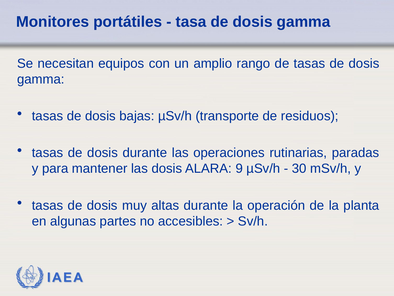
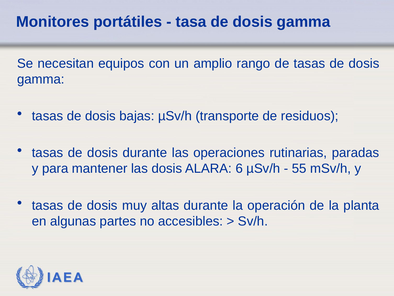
9: 9 -> 6 (239, 168)
30: 30 -> 55 (299, 168)
